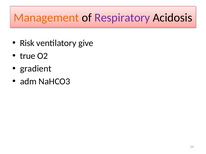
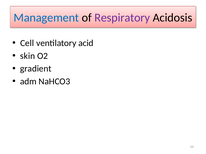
Management colour: orange -> blue (46, 18)
Risk: Risk -> Cell (27, 43)
give: give -> acid (86, 43)
true: true -> skin (28, 56)
